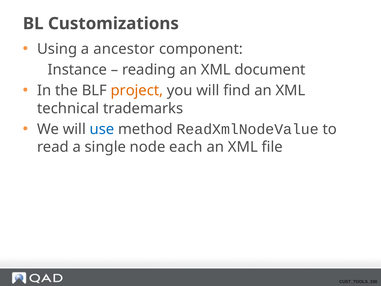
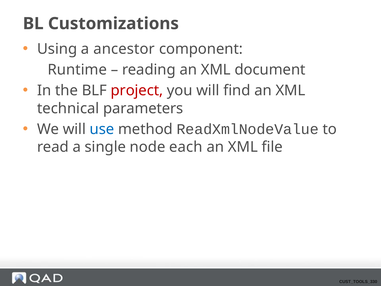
Instance: Instance -> Runtime (77, 70)
project colour: orange -> red (137, 91)
trademarks: trademarks -> parameters (143, 108)
